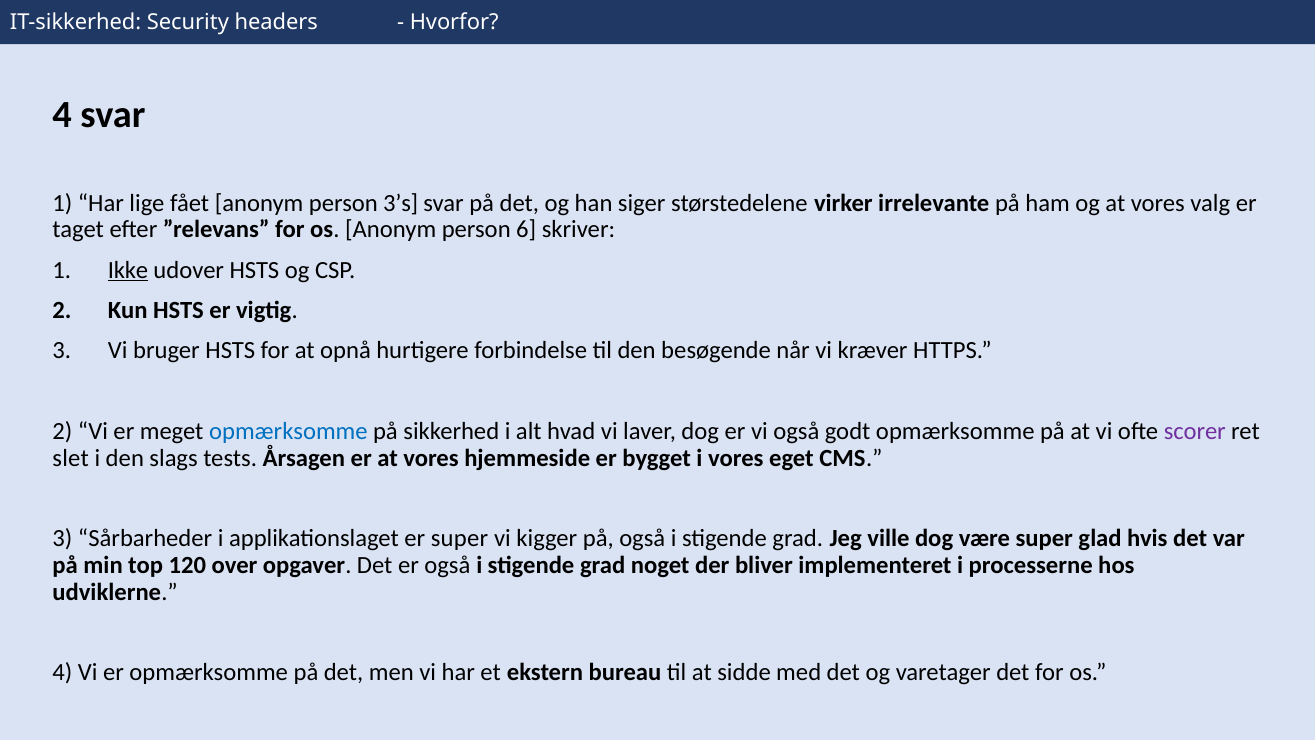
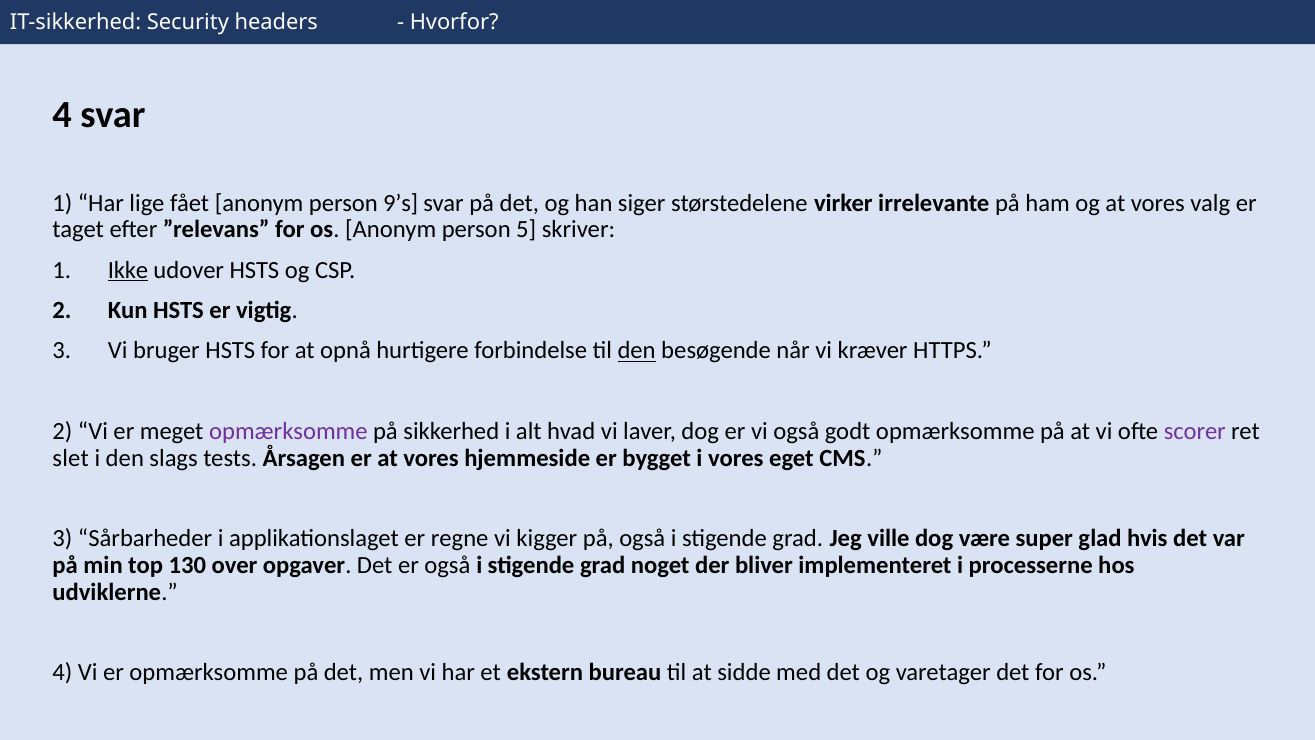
3’s: 3’s -> 9’s (401, 203)
6: 6 -> 5 (526, 229)
den underline: none -> present (637, 351)
opmærksomme colour: blue -> purple (288, 431)
er super: super -> regne (460, 538)
120: 120 -> 130 (187, 565)
